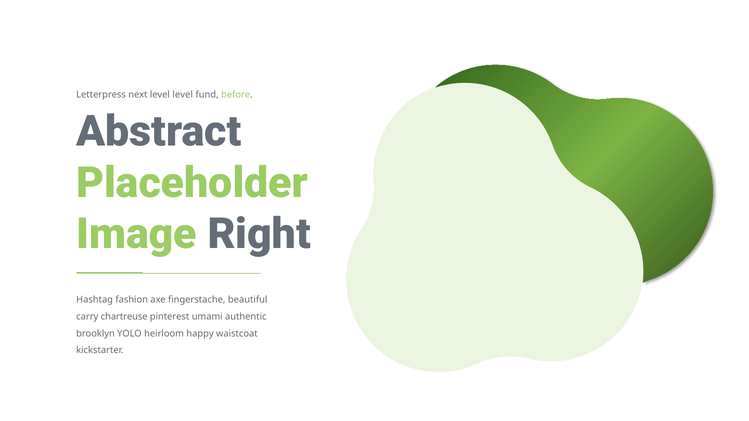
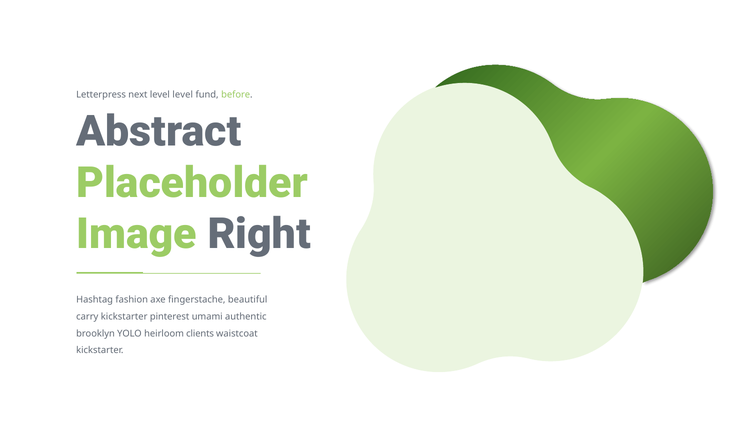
carry chartreuse: chartreuse -> kickstarter (124, 317)
happy: happy -> clients (200, 334)
